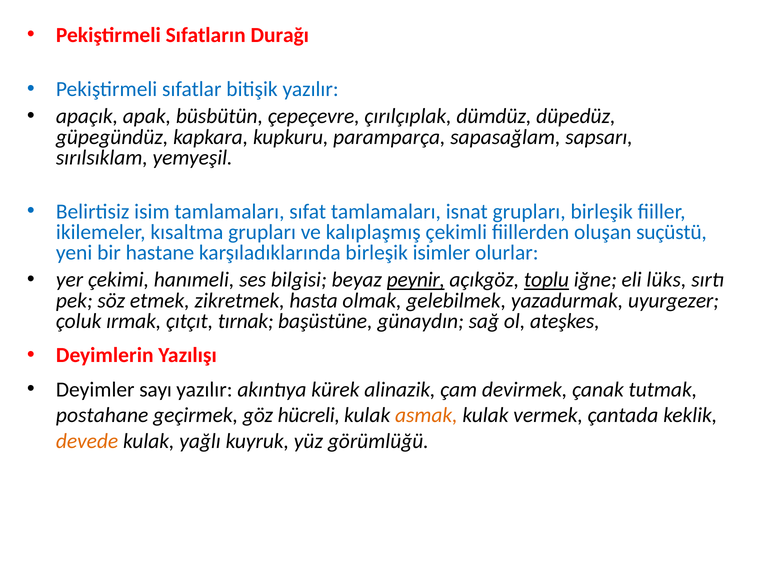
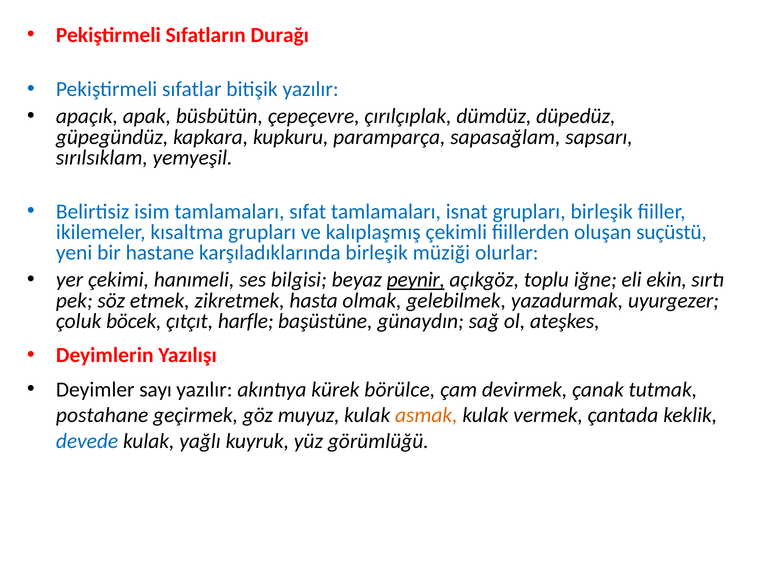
isimler: isimler -> müziği (441, 253)
toplu underline: present -> none (546, 280)
lüks: lüks -> ekin (667, 280)
ırmak: ırmak -> böcek (134, 321)
tırnak: tırnak -> harfle (246, 321)
alinazik: alinazik -> börülce (400, 390)
hücreli: hücreli -> muyuz (309, 415)
devede colour: orange -> blue (87, 441)
